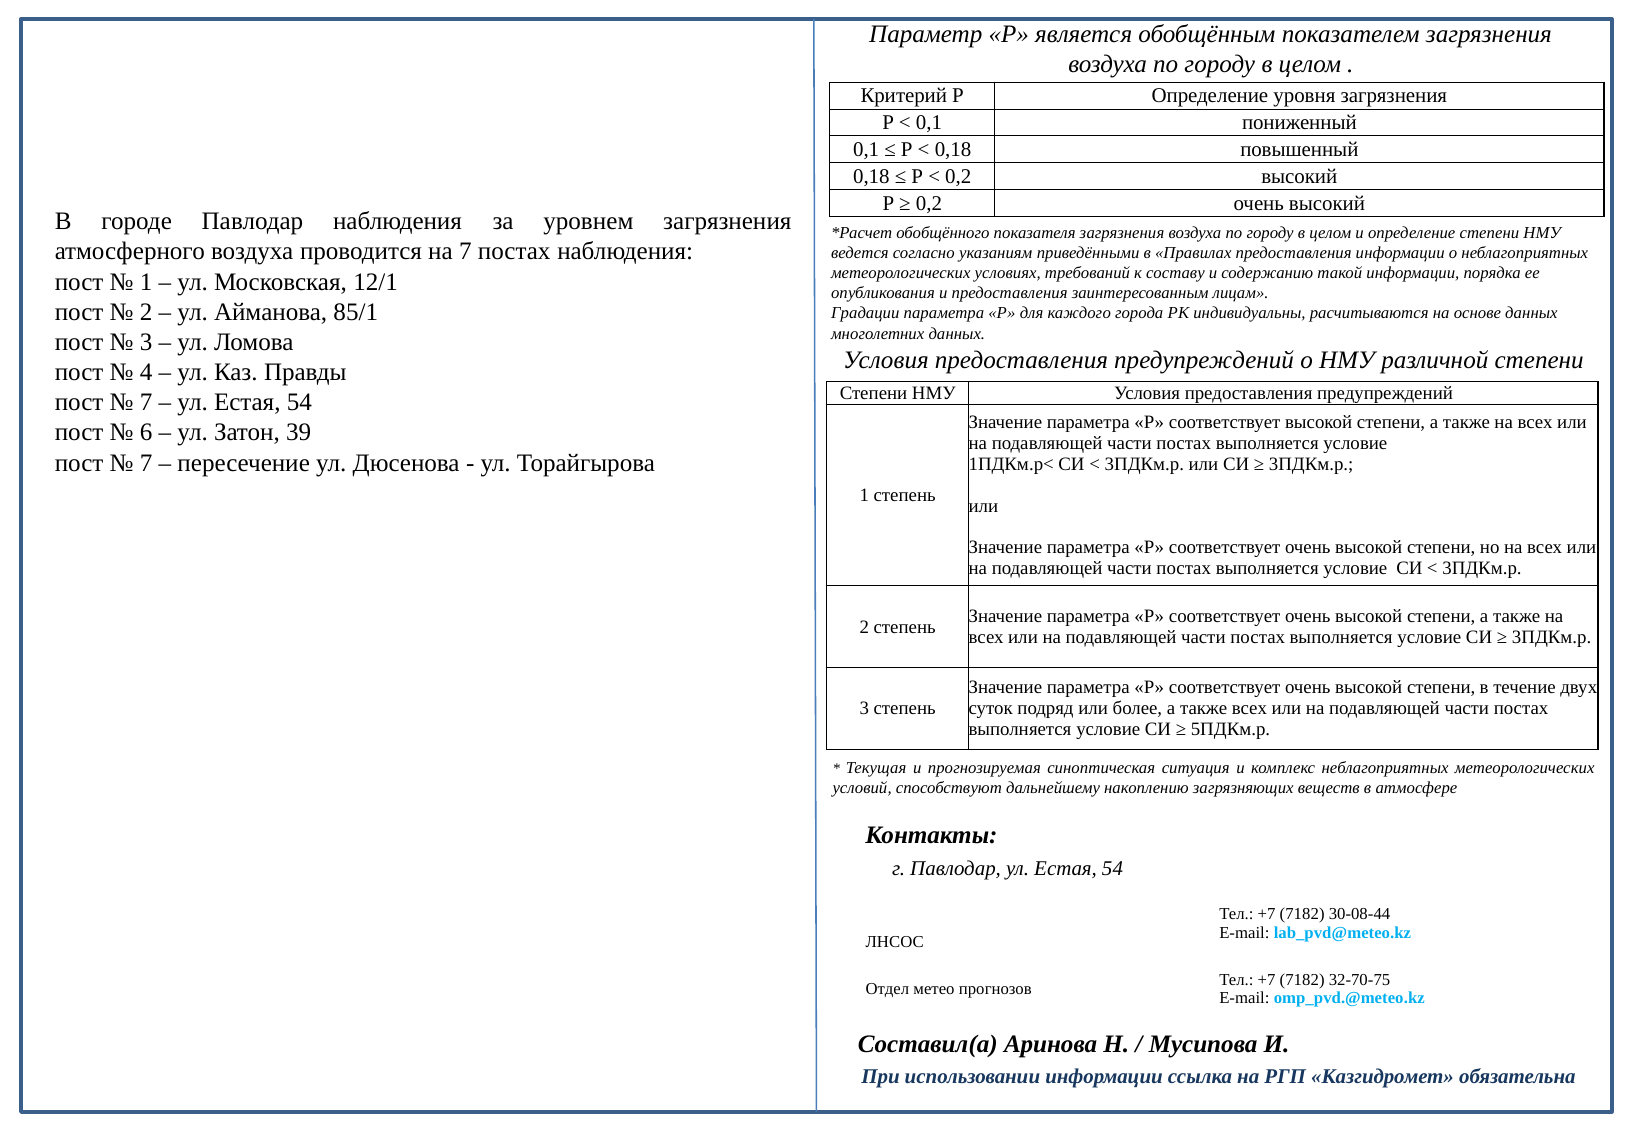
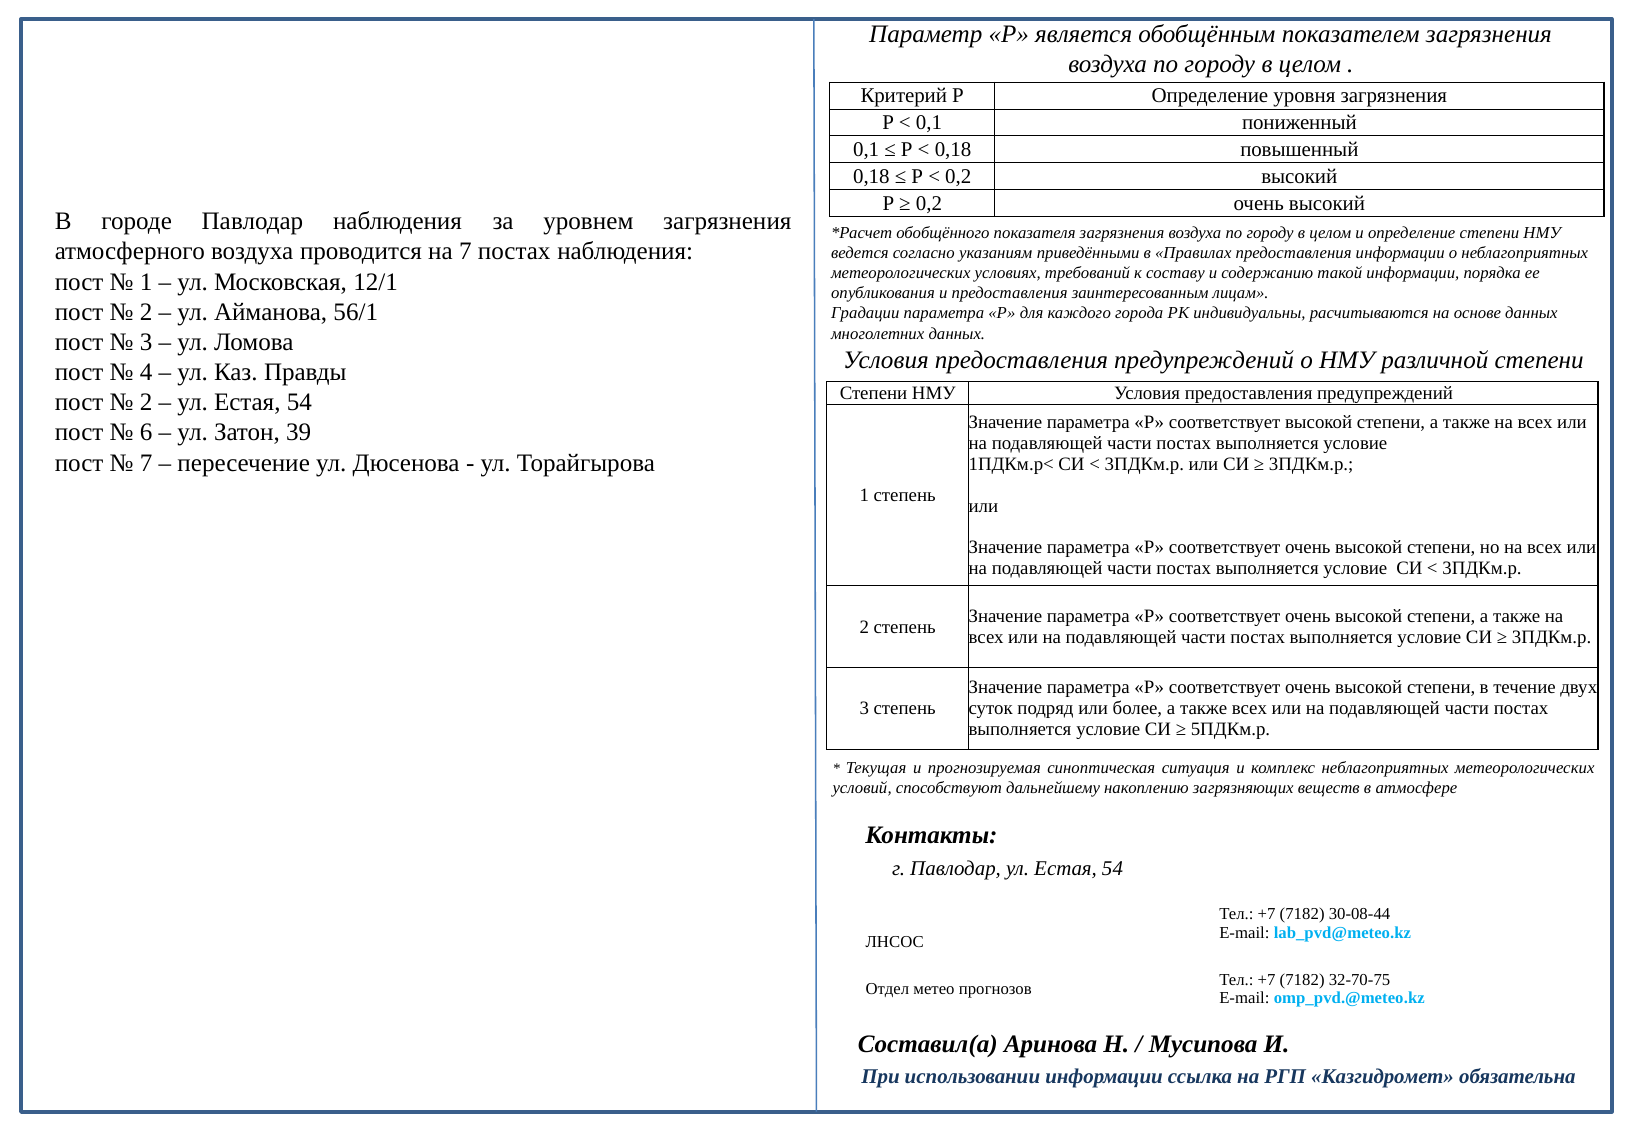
85/1: 85/1 -> 56/1 (356, 312)
7: 7 -> 2 (146, 402)
